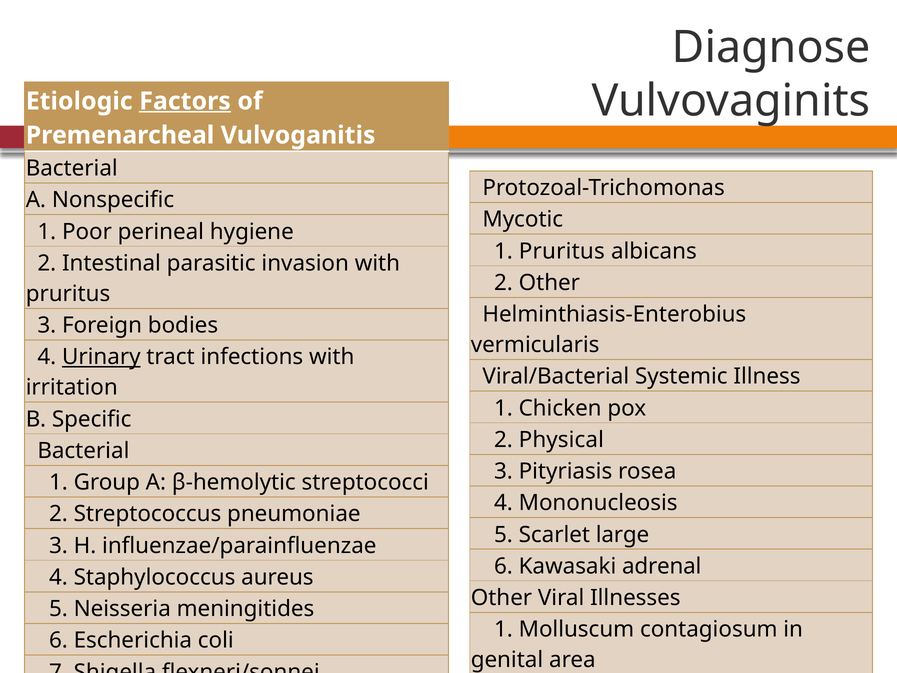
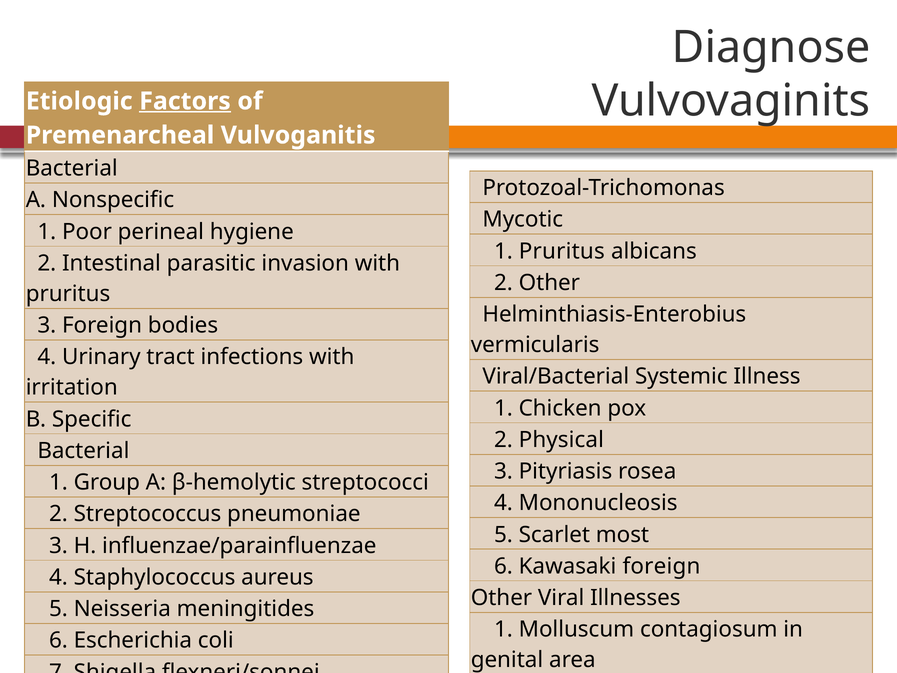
Urinary underline: present -> none (101, 357)
large: large -> most (622, 534)
Kawasaki adrenal: adrenal -> foreign (661, 566)
